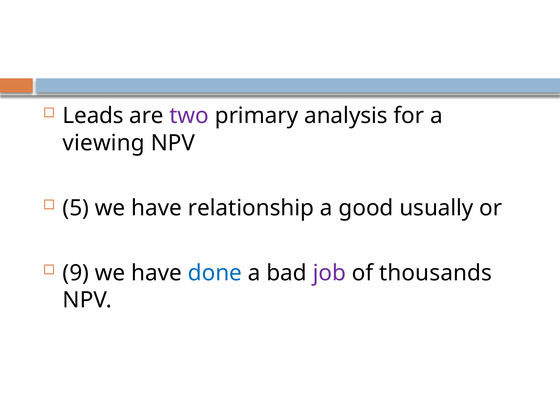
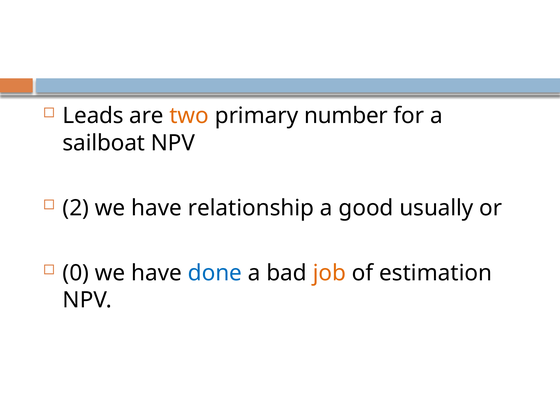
two colour: purple -> orange (189, 116)
analysis: analysis -> number (346, 116)
viewing: viewing -> sailboat (104, 143)
5: 5 -> 2 (76, 208)
9: 9 -> 0 (76, 273)
job colour: purple -> orange (329, 273)
thousands: thousands -> estimation (436, 273)
